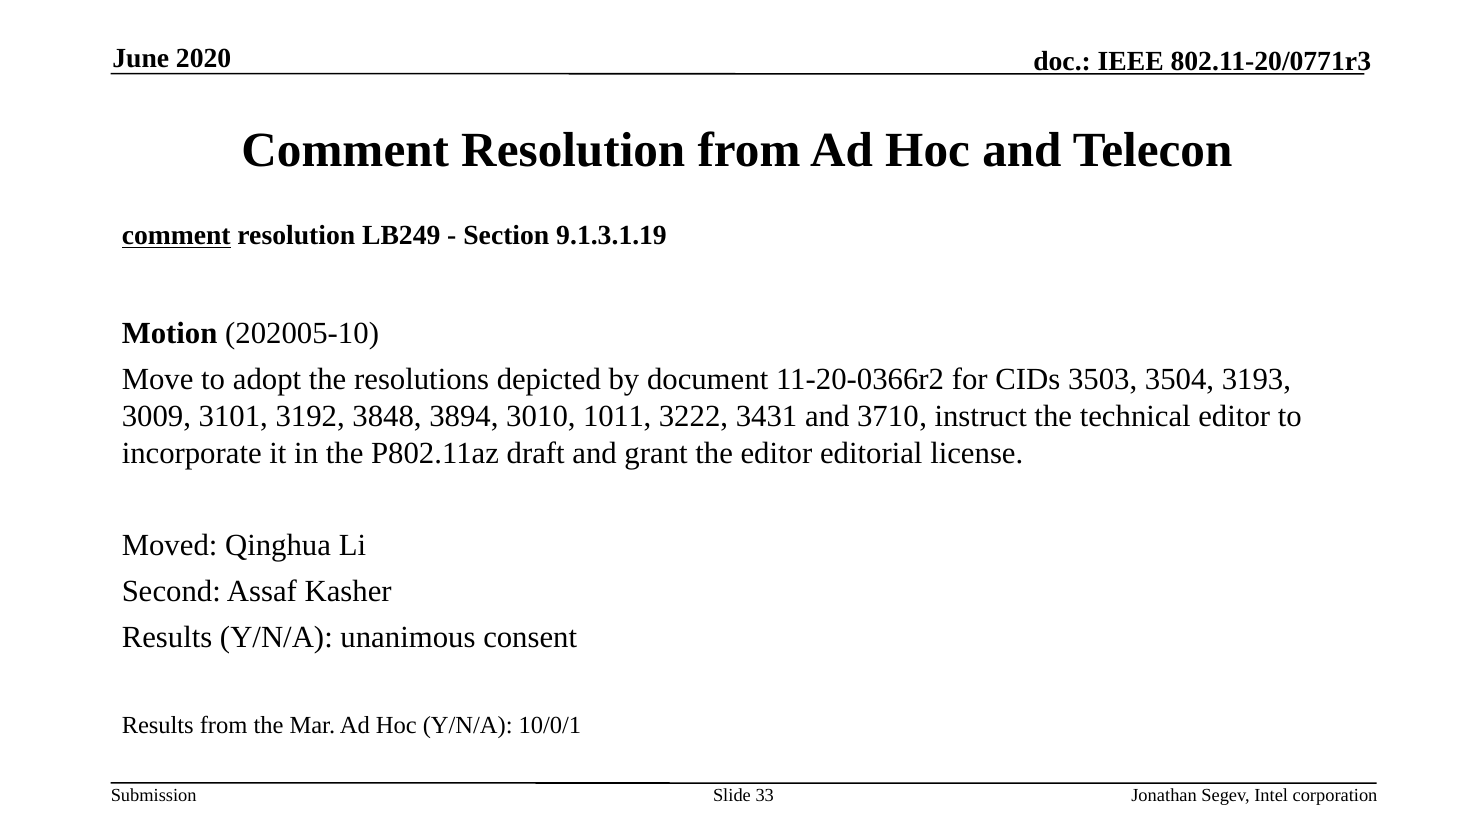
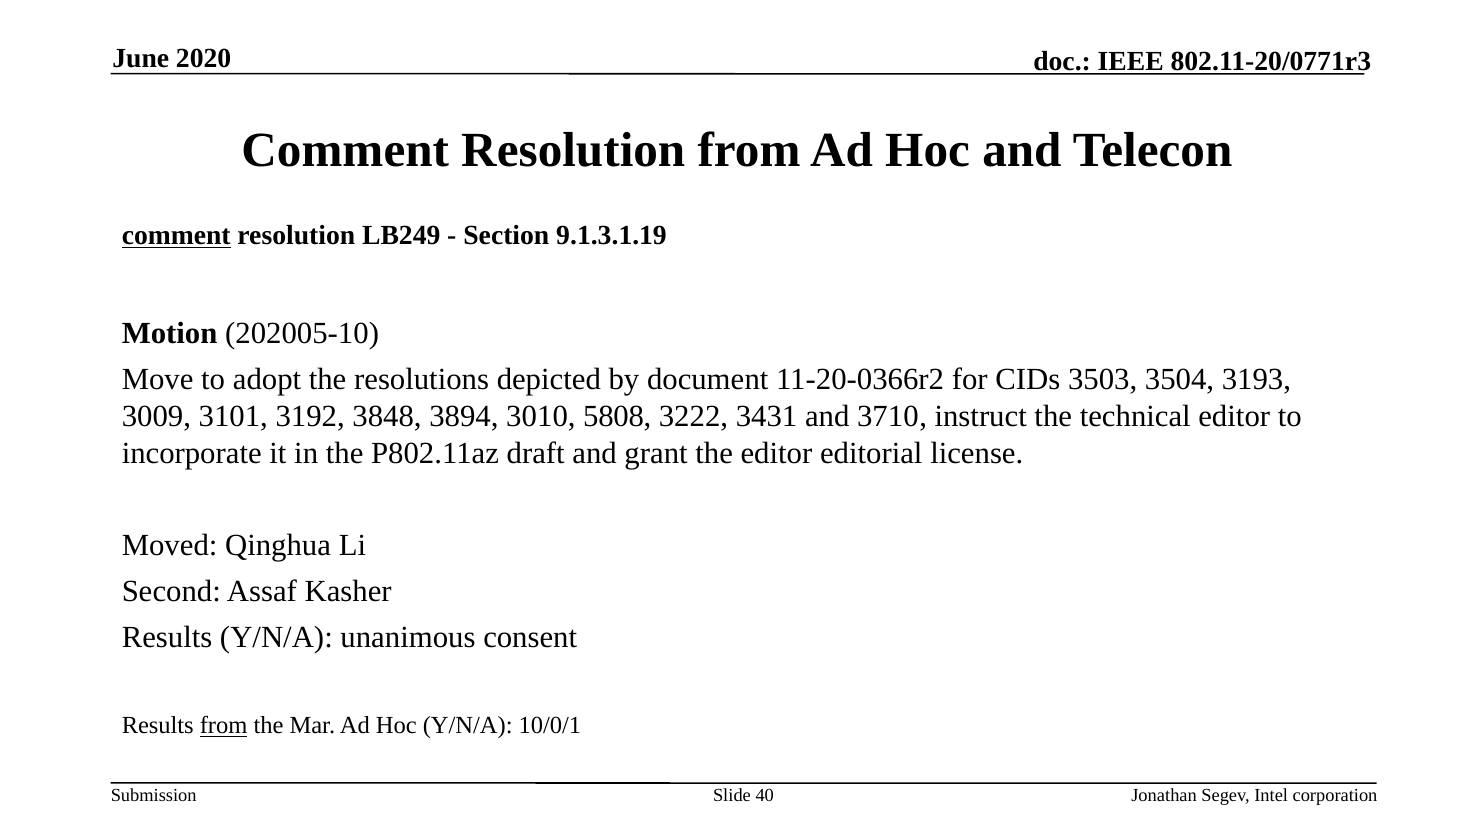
1011: 1011 -> 5808 (617, 417)
from underline: none -> present (224, 726)
33: 33 -> 40 (765, 796)
